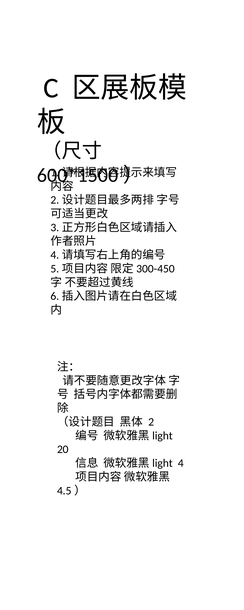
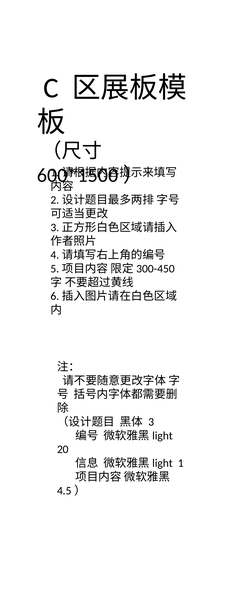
2: 2 -> 3 (151, 422)
4: 4 -> 1 (181, 463)
